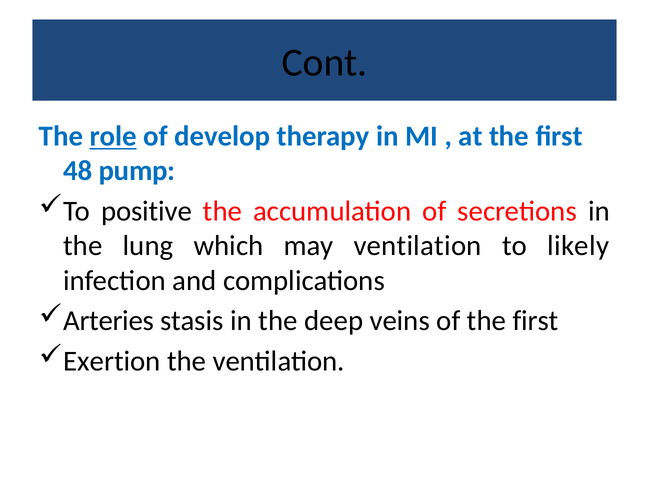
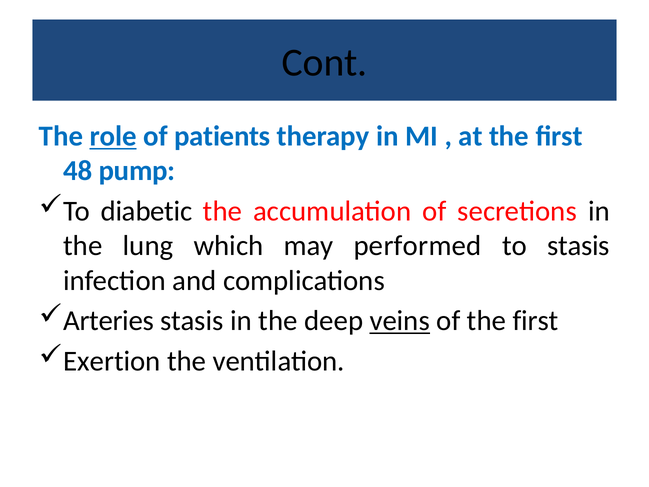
develop: develop -> patients (222, 136)
positive: positive -> diabetic (147, 211)
may ventilation: ventilation -> performed (418, 246)
to likely: likely -> stasis (578, 246)
veins underline: none -> present (400, 321)
